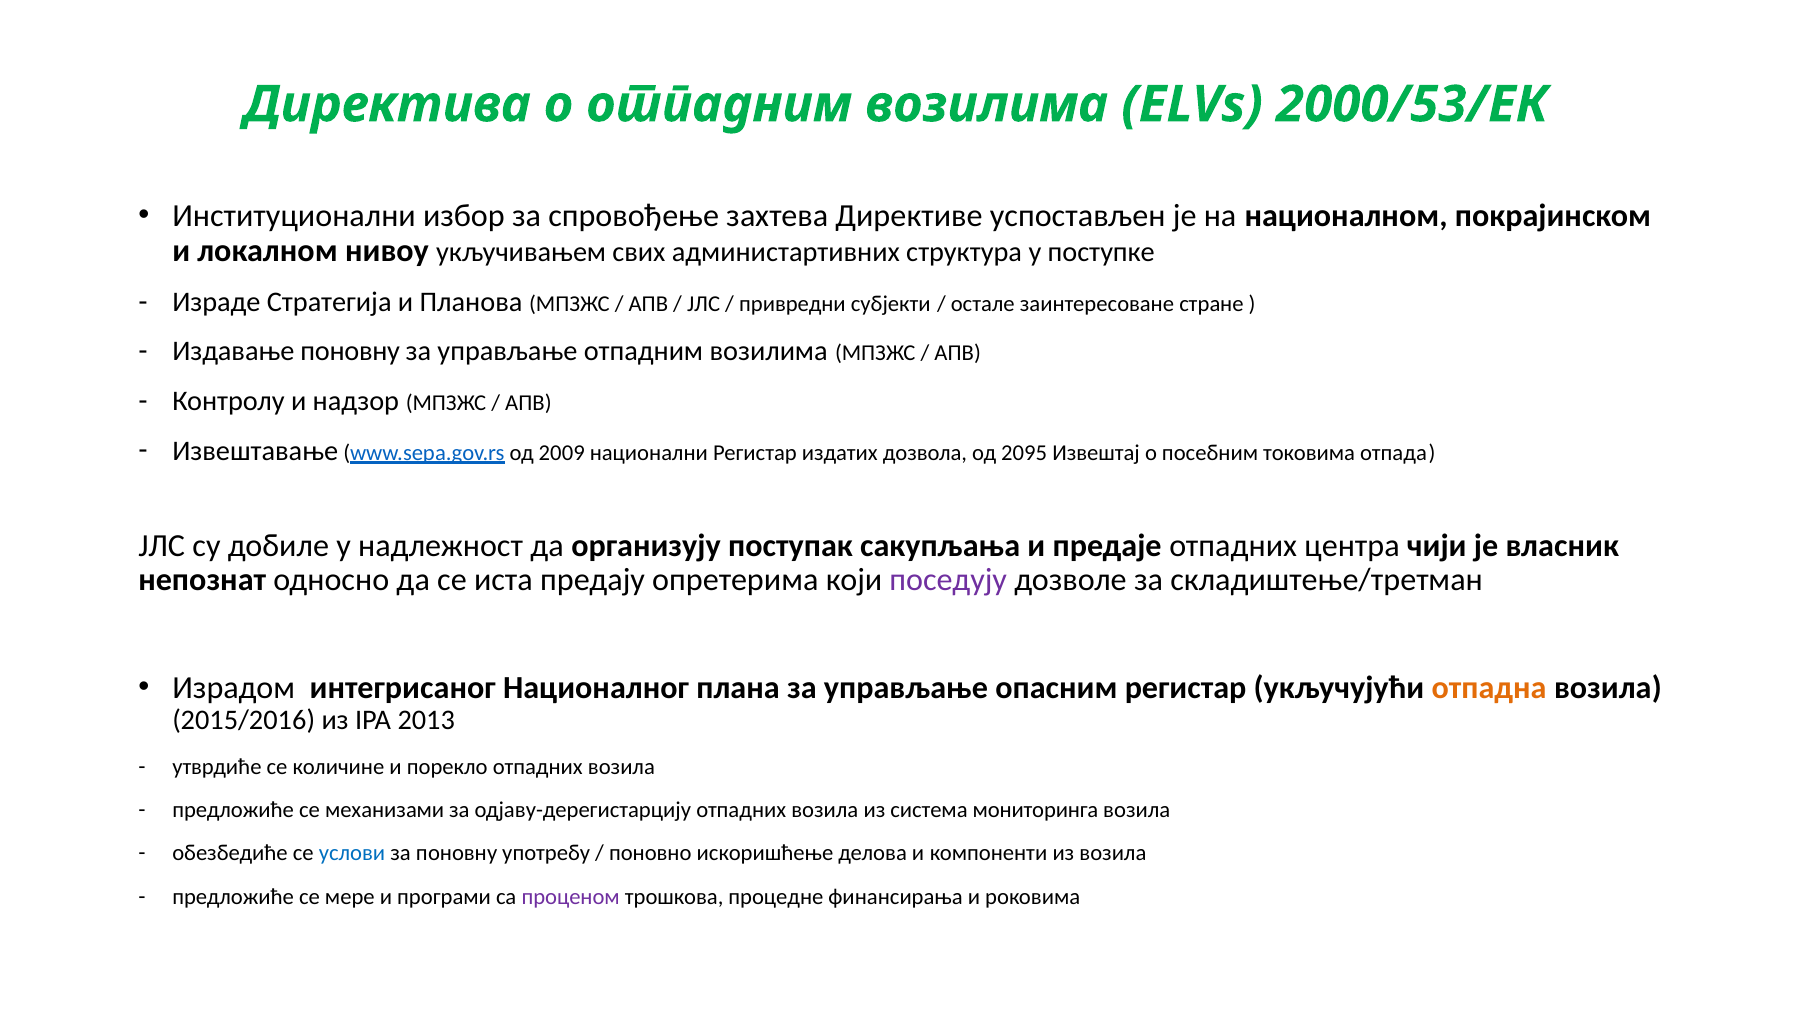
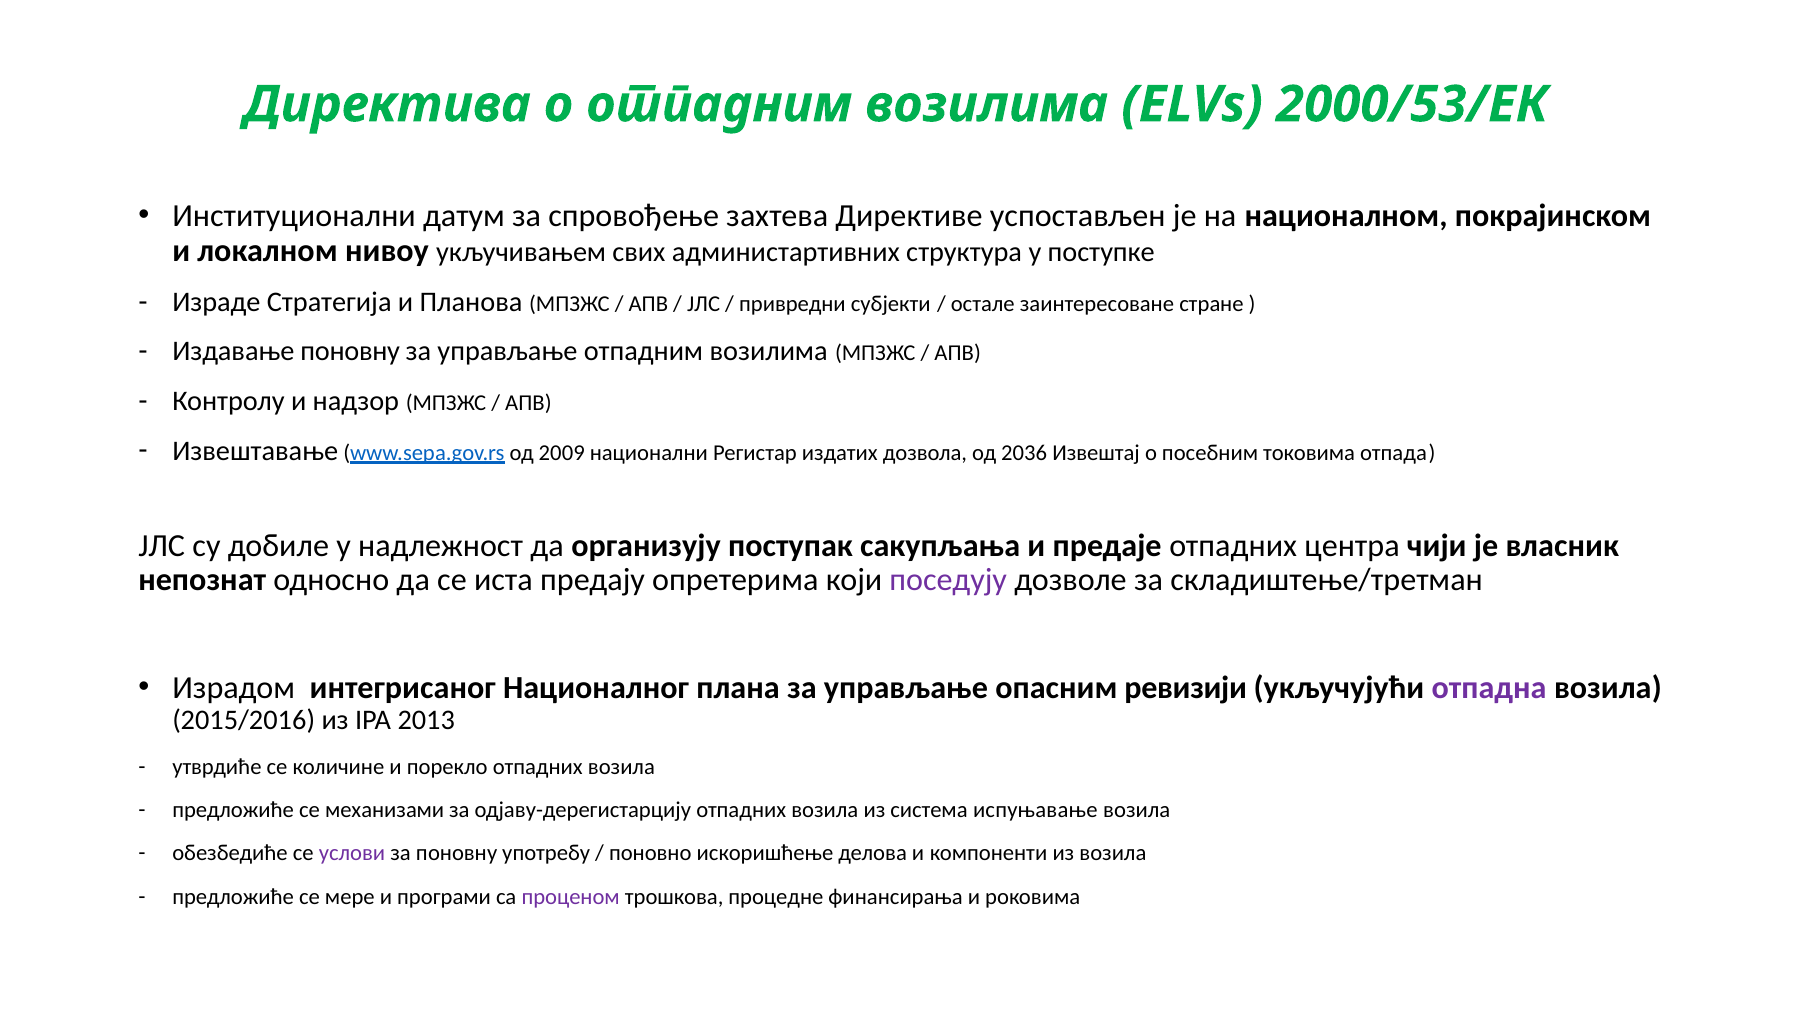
избор: избор -> датум (464, 216)
2095: 2095 -> 2036 (1024, 453)
опасним регистар: регистар -> ревизији (1186, 688)
отпадна colour: orange -> purple (1489, 688)
мониторинга: мониторинга -> испуњавање (1035, 810)
услови colour: blue -> purple (352, 854)
